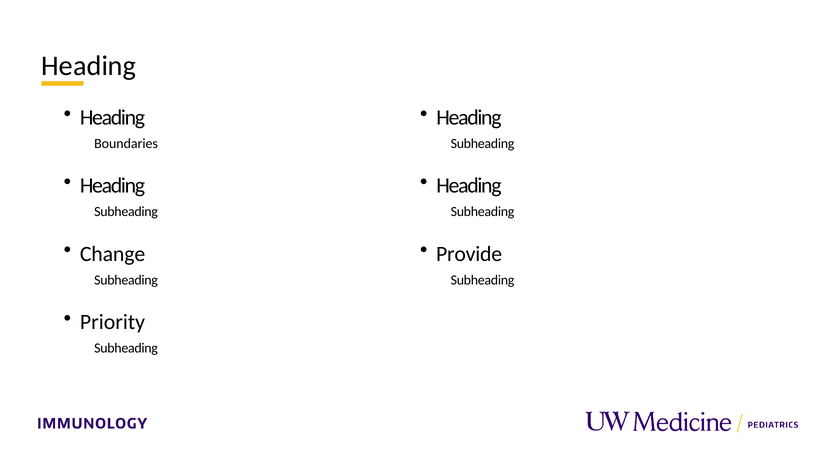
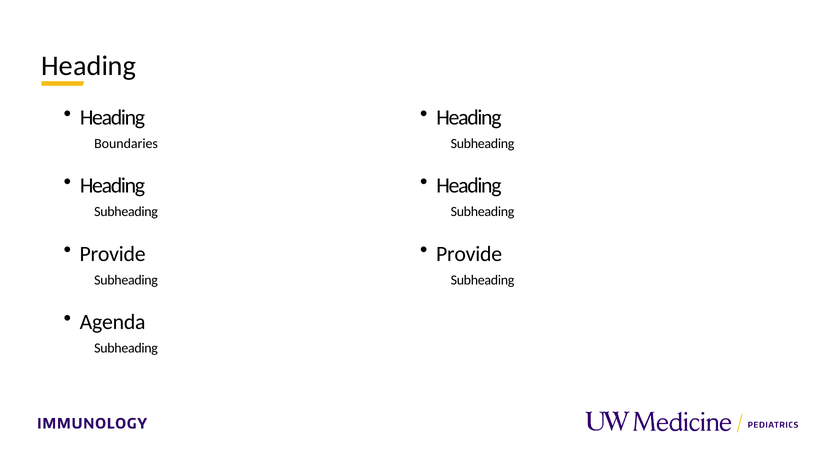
Change: Change -> Provide (113, 253)
Priority: Priority -> Agenda (113, 321)
